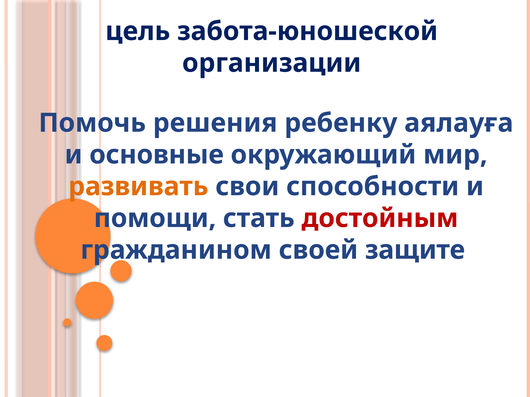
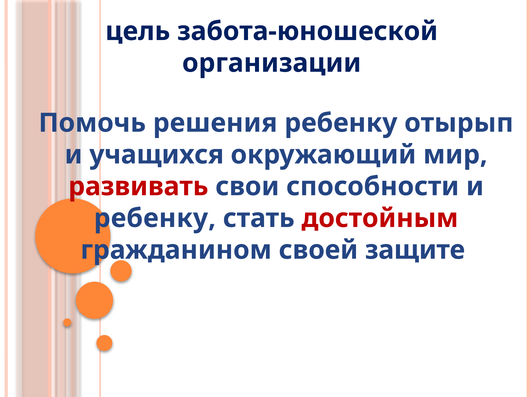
аялауға: аялауға -> отырып (459, 123)
основные: основные -> учащихся (157, 155)
развивать colour: orange -> red (138, 187)
помощи: помощи -> ребенку (155, 219)
